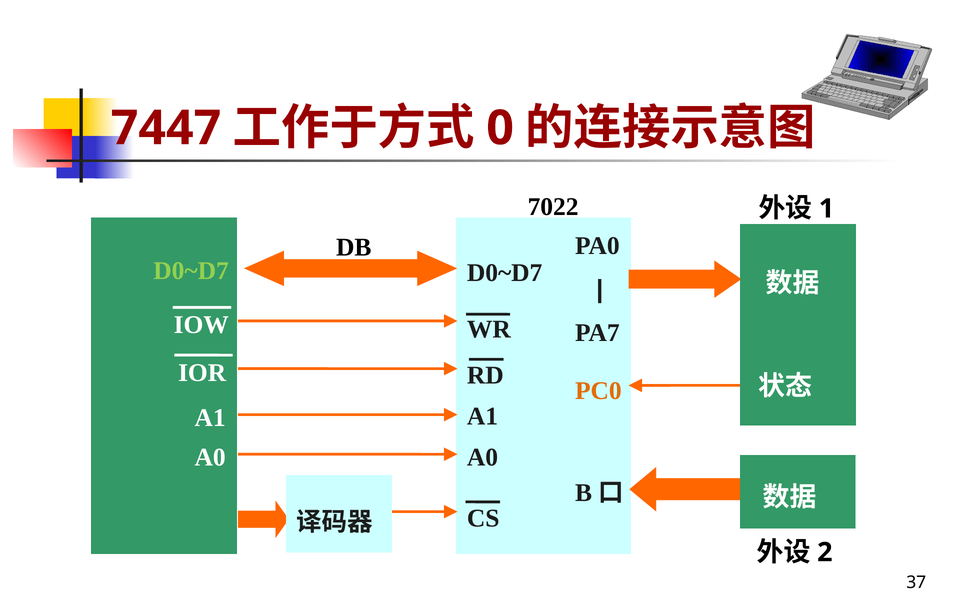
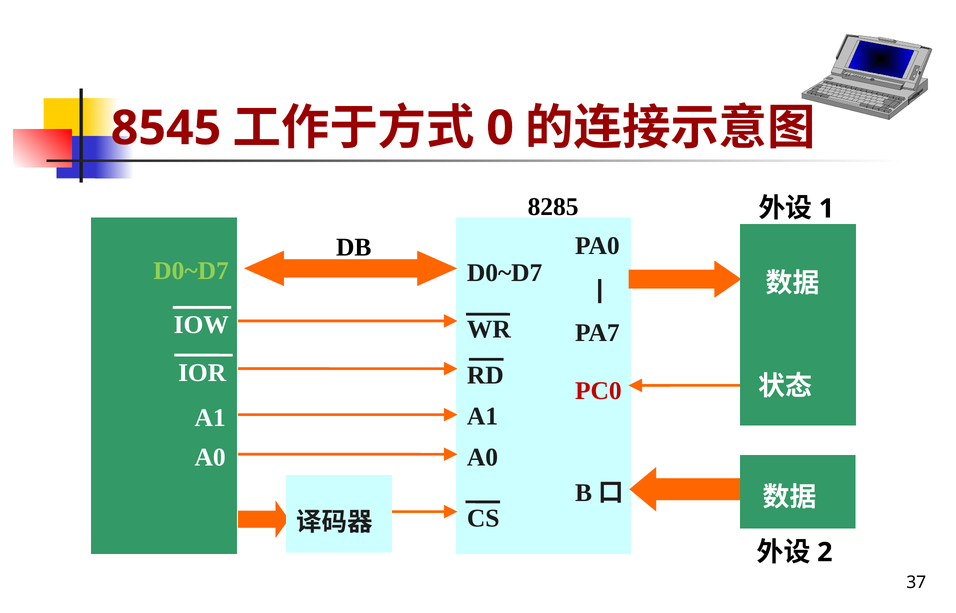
7447: 7447 -> 8545 (166, 128)
7022: 7022 -> 8285 (553, 207)
PC0 colour: orange -> red (598, 391)
